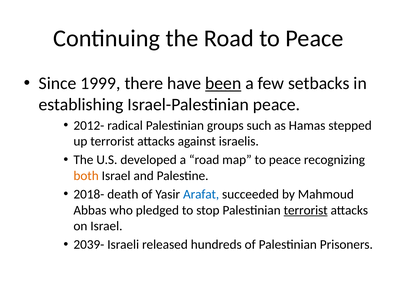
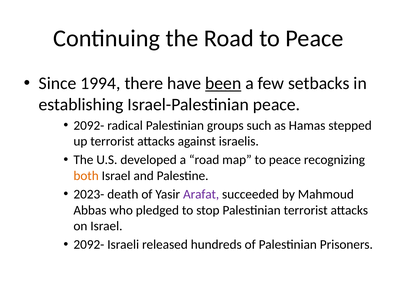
1999: 1999 -> 1994 (100, 83)
2012-: 2012- -> 2092- (89, 125)
2018-: 2018- -> 2023- (89, 194)
Arafat colour: blue -> purple (201, 194)
terrorist underline: present -> none (306, 210)
2039-: 2039- -> 2092- (89, 244)
